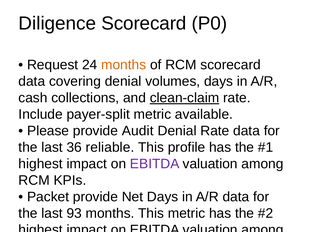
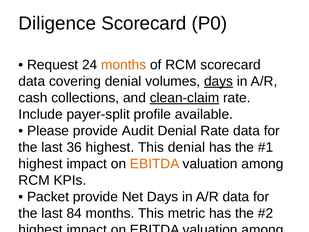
days underline: none -> present (219, 81)
payer-split metric: metric -> profile (152, 114)
36 reliable: reliable -> highest (110, 147)
This profile: profile -> denial (186, 147)
EBITDA colour: purple -> orange (155, 164)
93: 93 -> 84 (74, 213)
